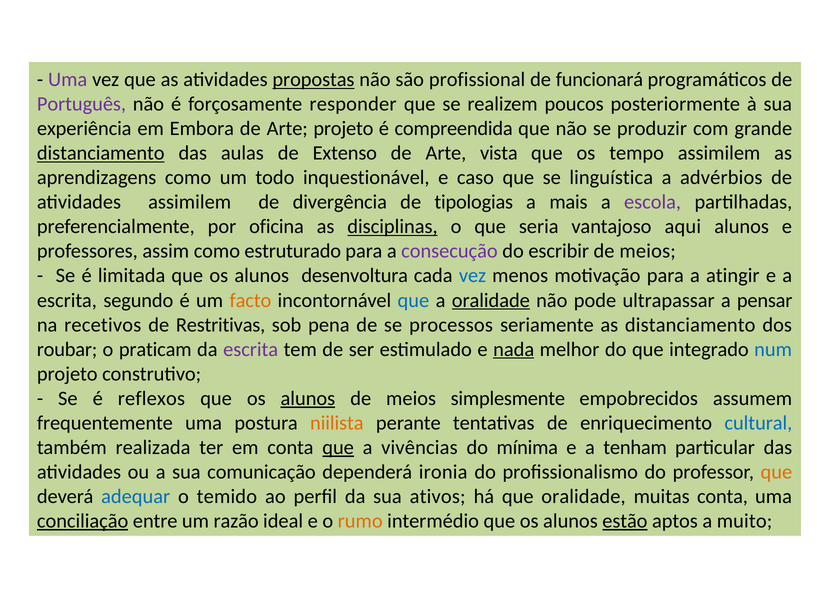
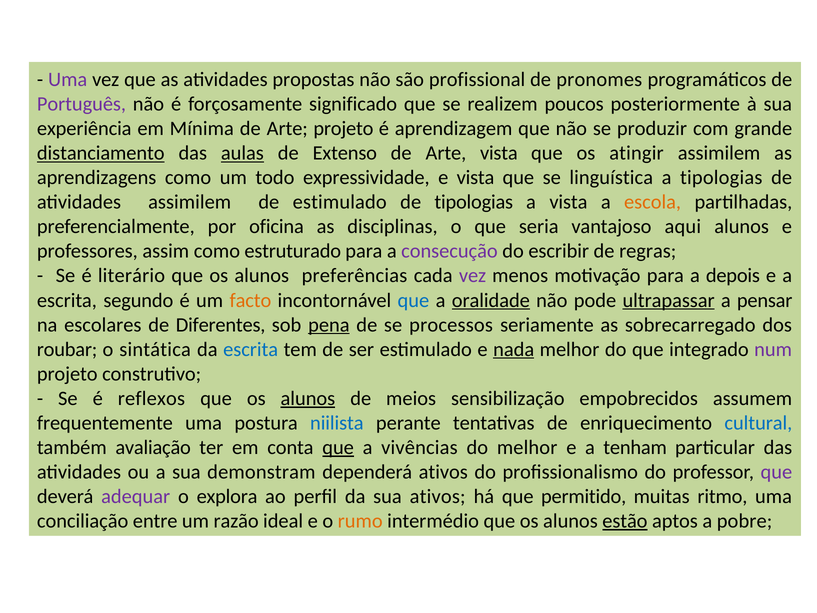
propostas underline: present -> none (313, 80)
funcionará: funcionará -> pronomes (599, 80)
responder: responder -> significado (353, 104)
Embora: Embora -> Mínima (202, 129)
compreendida: compreendida -> aprendizagem (454, 129)
aulas underline: none -> present (242, 153)
tempo: tempo -> atingir (637, 153)
inquestionável: inquestionável -> expressividade (366, 178)
e caso: caso -> vista (476, 178)
a advérbios: advérbios -> tipologias (721, 178)
de divergência: divergência -> estimulado (340, 202)
a mais: mais -> vista (568, 202)
escola colour: purple -> orange (653, 202)
disciplinas underline: present -> none (392, 227)
meios: meios -> regras (648, 251)
limitada: limitada -> literário (131, 276)
desenvoltura: desenvoltura -> preferências (354, 276)
vez colour: blue -> purple (473, 276)
atingir: atingir -> depois (733, 276)
ultrapassar underline: none -> present (669, 300)
recetivos: recetivos -> escolares (103, 325)
Restritivas: Restritivas -> Diferentes (221, 325)
pena underline: none -> present (329, 325)
as distanciamento: distanciamento -> sobrecarregado (690, 325)
praticam: praticam -> sintática (155, 349)
escrita colour: purple -> blue (251, 349)
num colour: blue -> purple (773, 349)
simplesmente: simplesmente -> sensibilização (508, 398)
niilista colour: orange -> blue (337, 423)
realizada: realizada -> avaliação (153, 447)
do mínima: mínima -> melhor (527, 447)
comunicação: comunicação -> demonstram (261, 472)
dependerá ironia: ironia -> ativos (443, 472)
que colour: orange -> purple (776, 472)
adequar colour: blue -> purple (136, 496)
temido: temido -> explora (227, 496)
que oralidade: oralidade -> permitido (584, 496)
muitas conta: conta -> ritmo (722, 496)
conciliação underline: present -> none (83, 521)
muito: muito -> pobre (745, 521)
